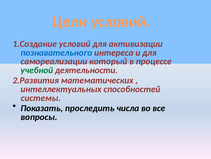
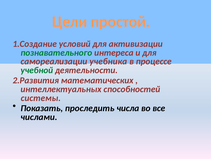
Цели условий: условий -> простой (120, 22)
познавательного colour: blue -> green (56, 52)
который: который -> учебника (108, 61)
вопросы: вопросы -> числами (39, 116)
